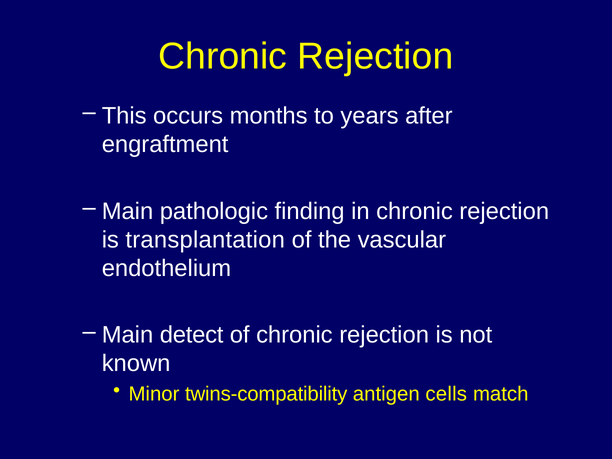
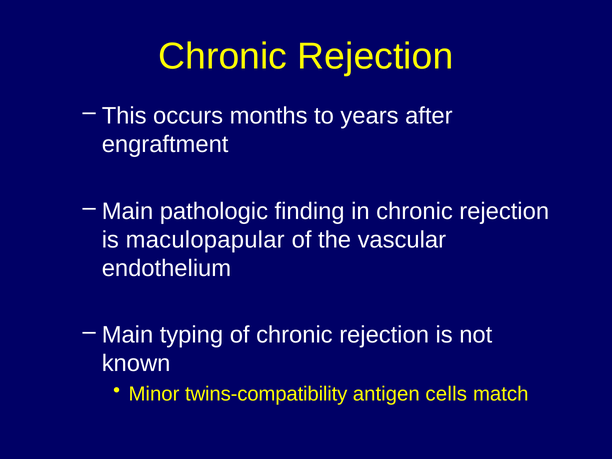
transplantation: transplantation -> maculopapular (205, 240)
detect: detect -> typing (191, 335)
